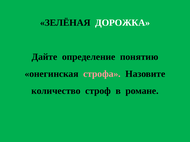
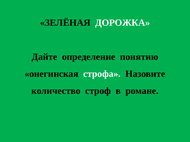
строфа colour: pink -> white (102, 74)
